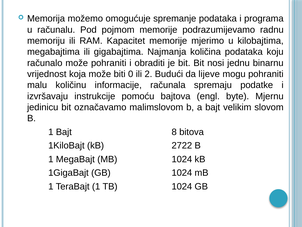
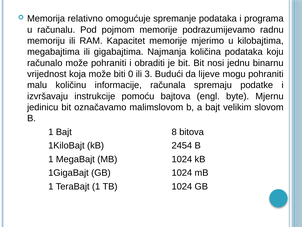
možemo: možemo -> relativno (85, 19)
2: 2 -> 3 (148, 74)
2722: 2722 -> 2454 (182, 145)
